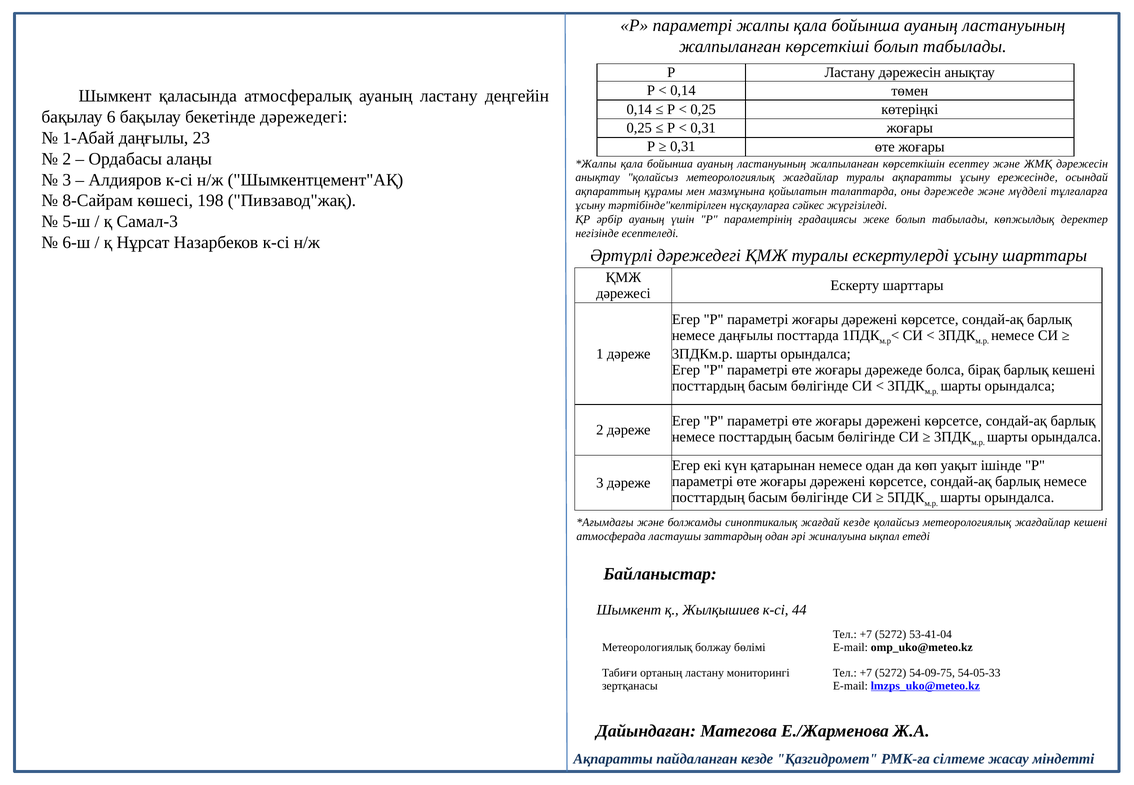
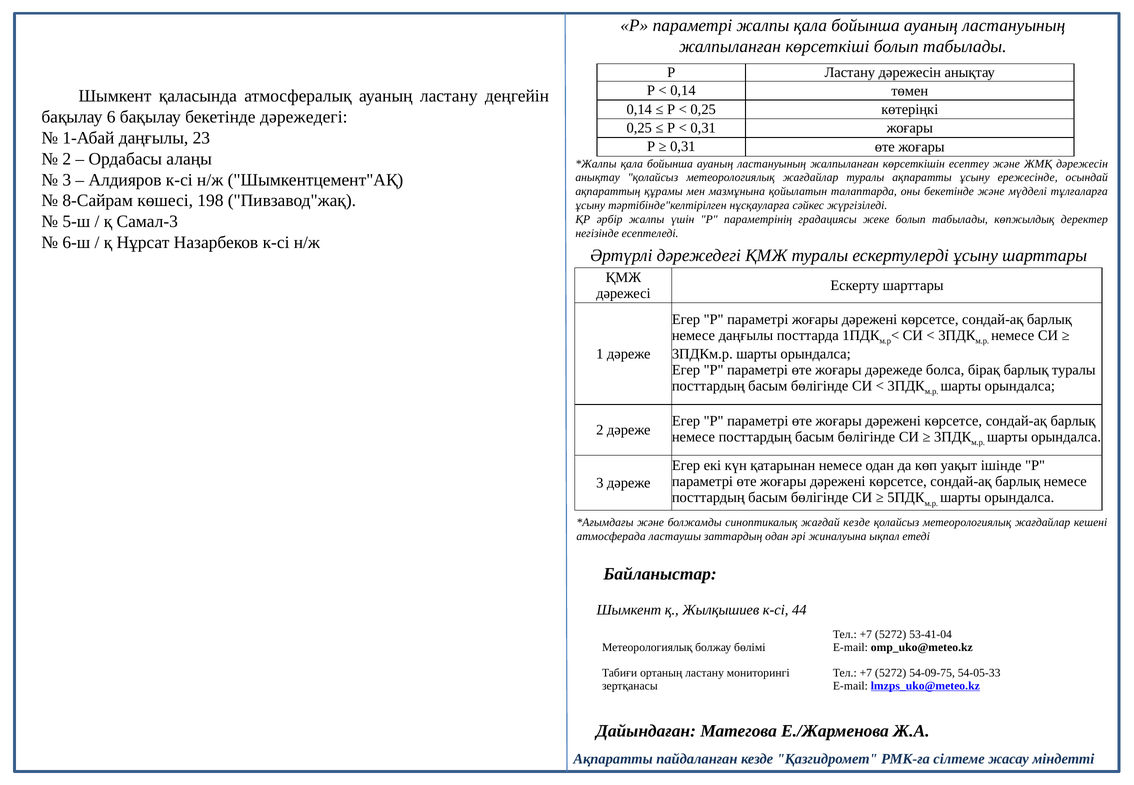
оны дәрежеде: дәрежеде -> бекетінде (949, 192)
әрбір ауаның: ауаның -> жалпы (647, 219)
барлық кешені: кешені -> туралы (1074, 370)
